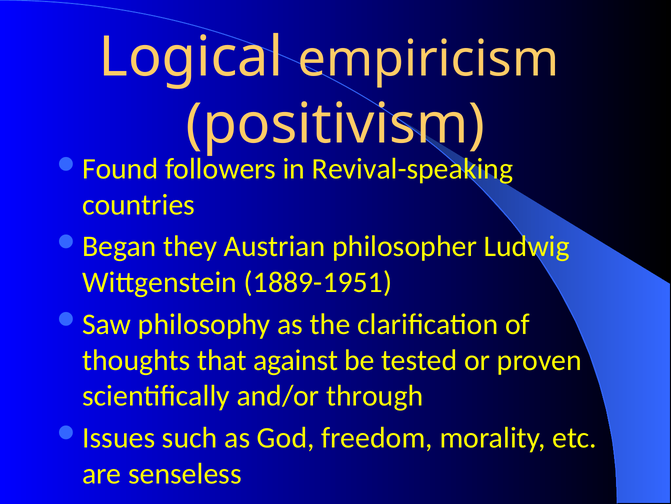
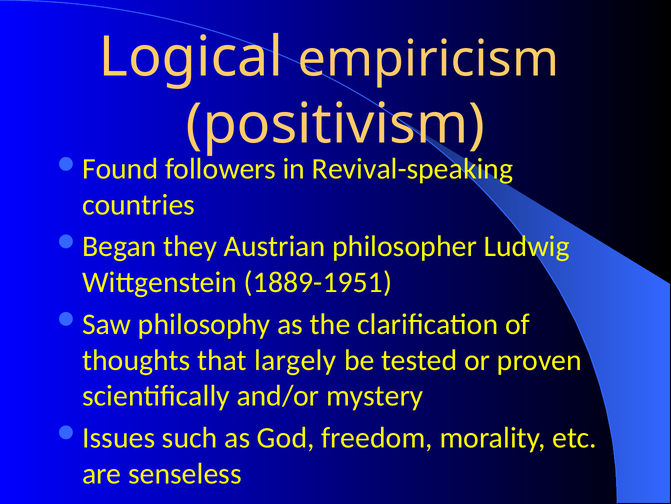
against: against -> largely (295, 360)
through: through -> mystery (375, 395)
